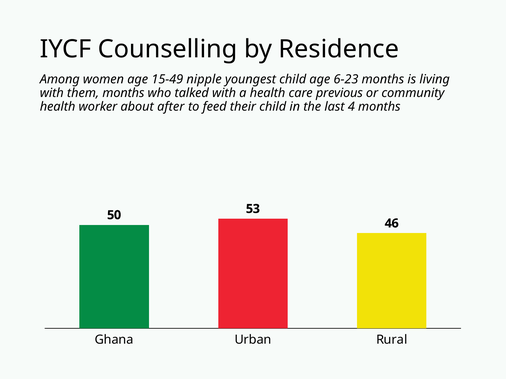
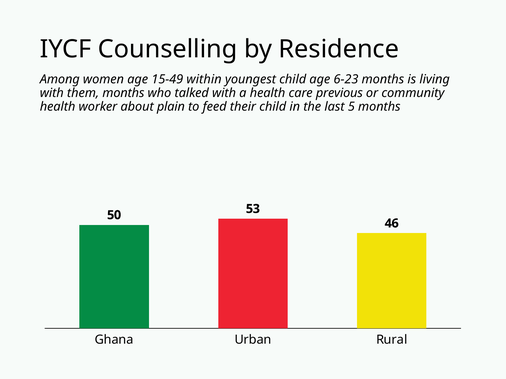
nipple: nipple -> within (204, 80)
after: after -> plain (171, 107)
4: 4 -> 5 (351, 107)
